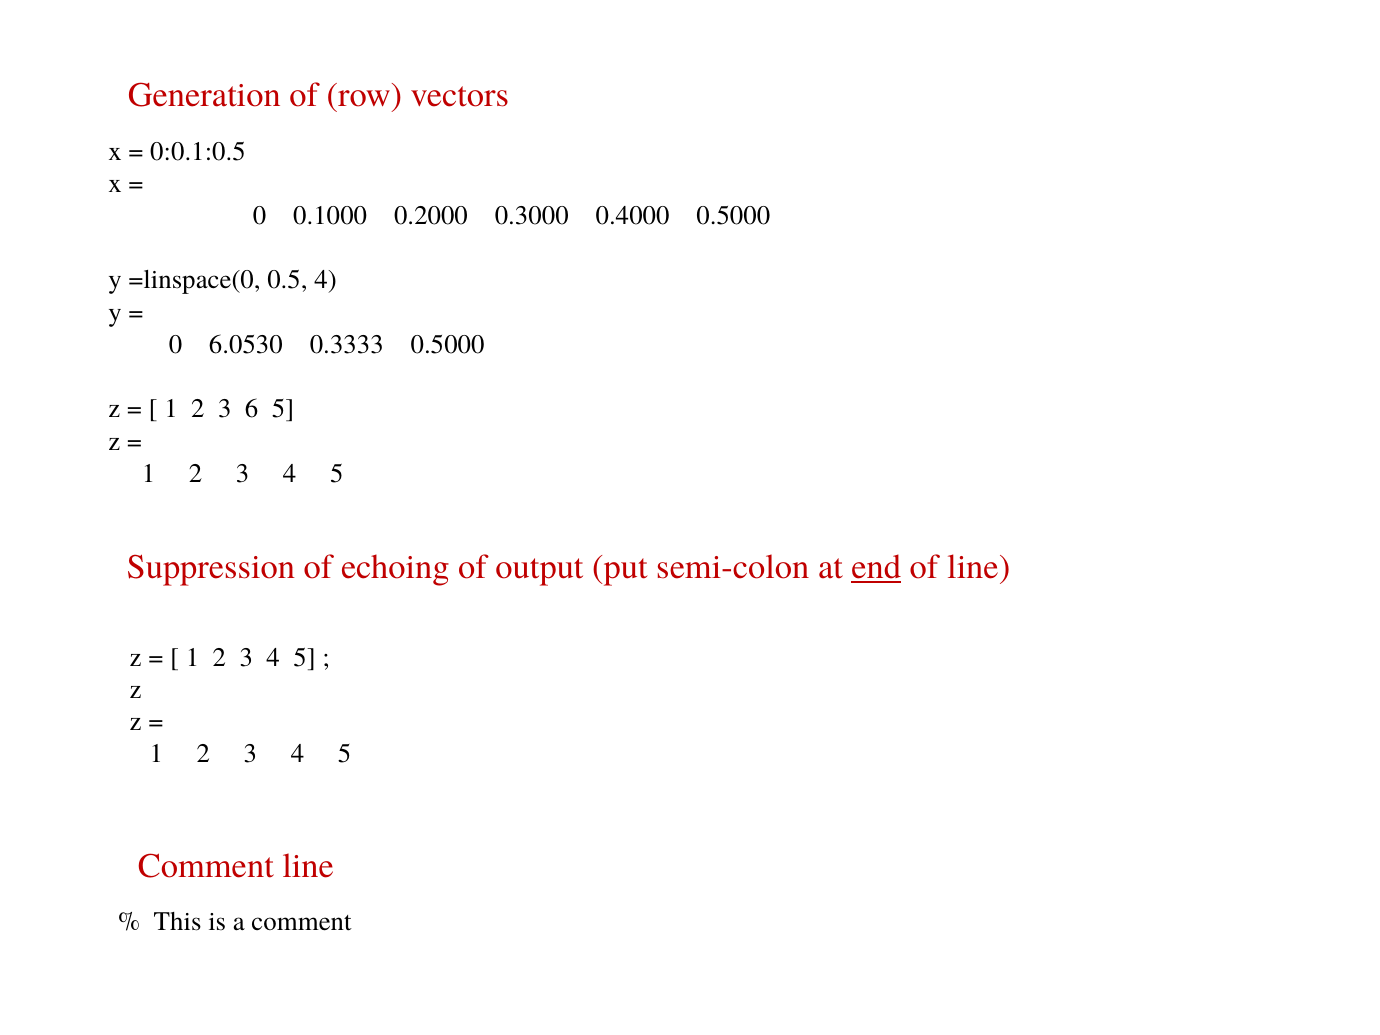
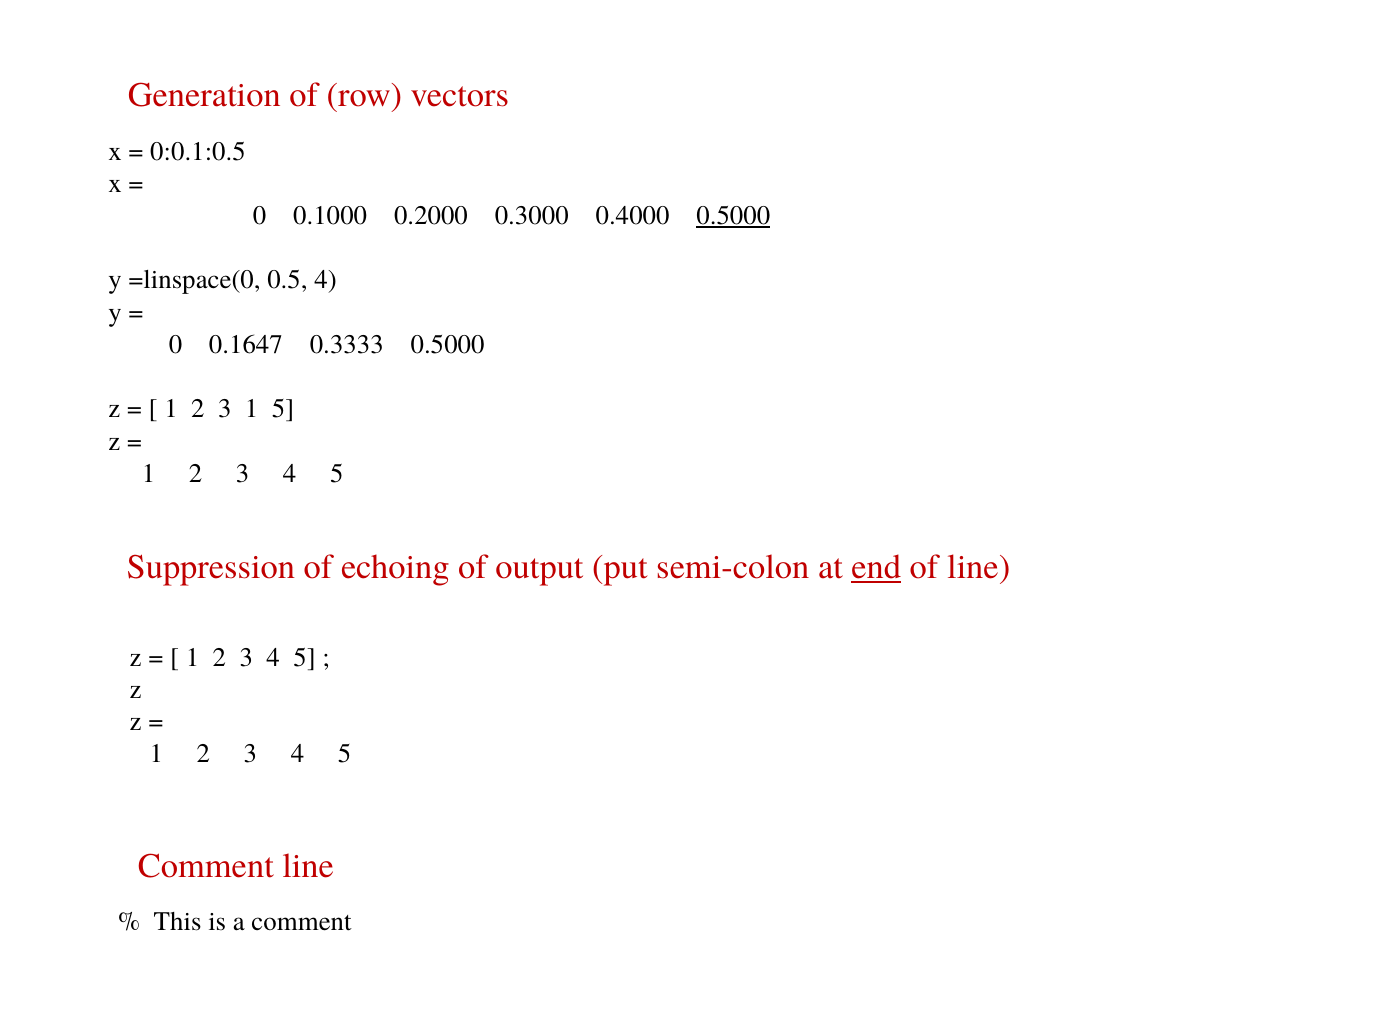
0.5000 underline: none -> present (733, 216)
6.0530: 6.0530 -> 0.1647 (246, 345)
3 6: 6 -> 1 (252, 409)
